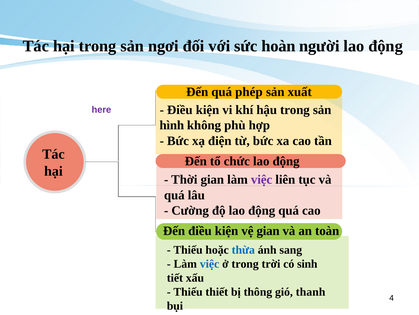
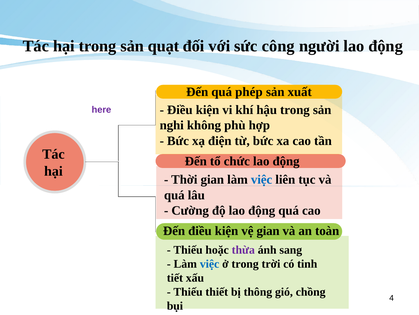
ngơi: ngơi -> quạt (163, 46)
hoàn: hoàn -> công (278, 46)
hình: hình -> nghi (172, 125)
việc colour: purple -> blue (262, 179)
thừa colour: blue -> purple (243, 249)
sinh: sinh -> tinh (307, 263)
thanh: thanh -> chồng (311, 291)
